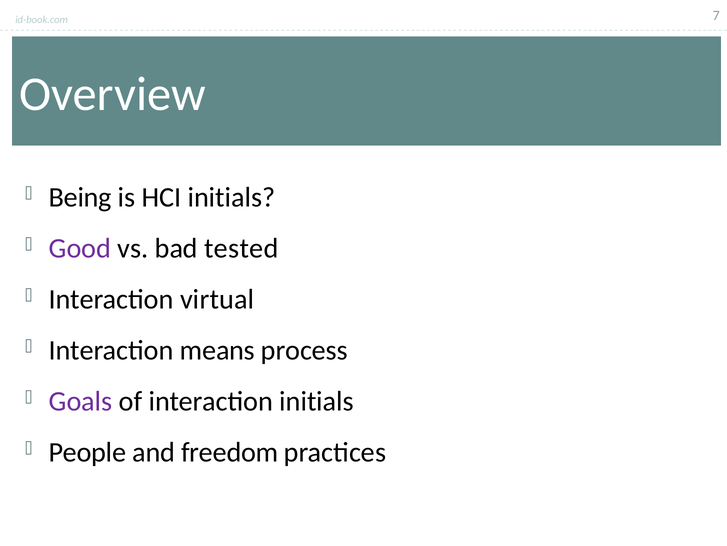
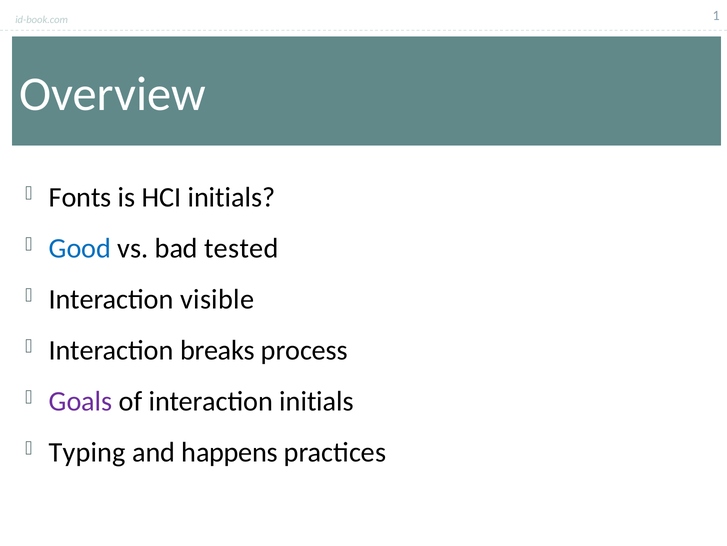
7: 7 -> 1 (716, 15)
Being: Being -> Fonts (80, 197)
Good colour: purple -> blue (80, 248)
virtual: virtual -> visible (217, 299)
means: means -> breaks (217, 350)
People: People -> Typing (87, 452)
freedom: freedom -> happens (230, 452)
